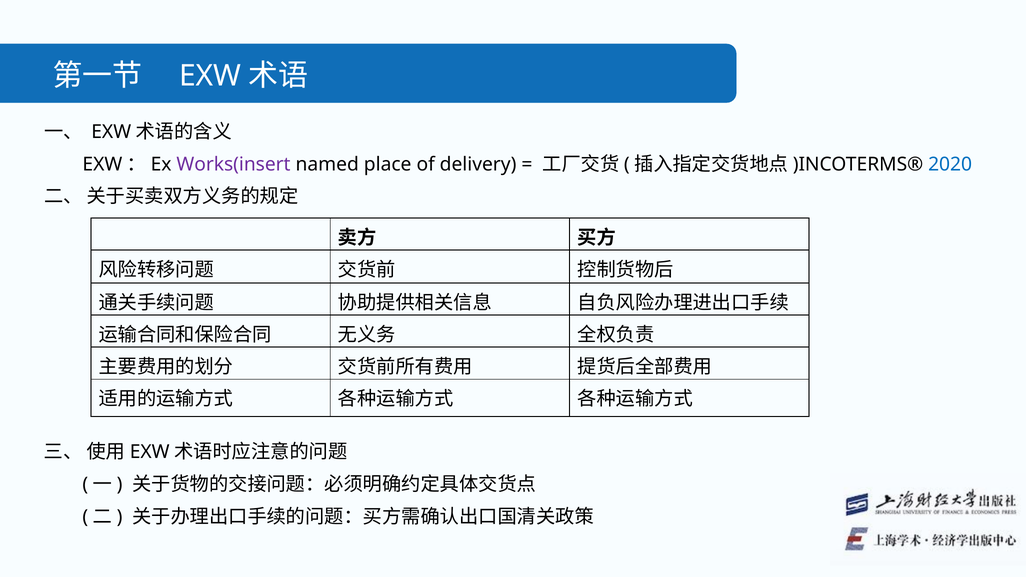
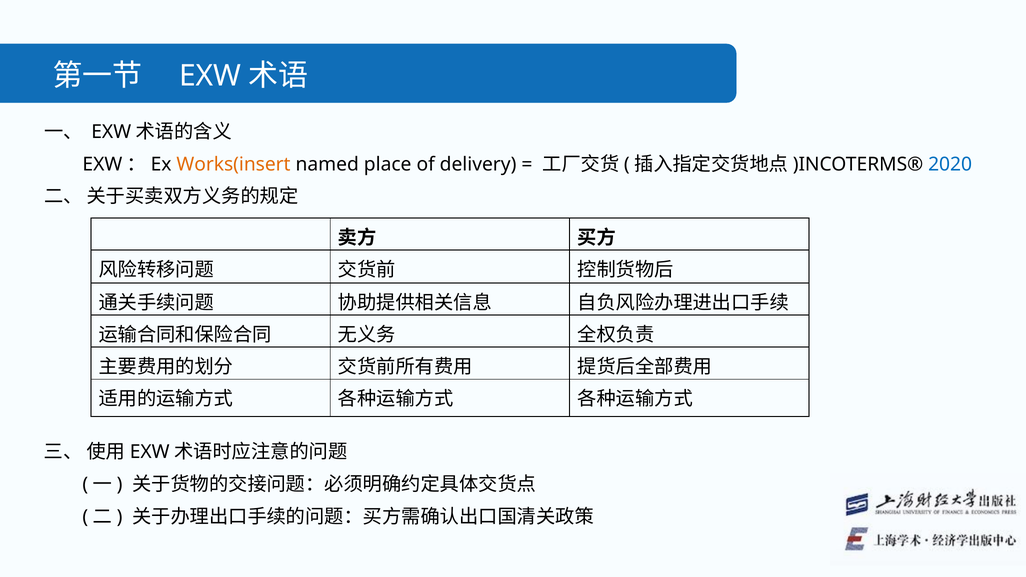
Works(insert colour: purple -> orange (234, 164)
